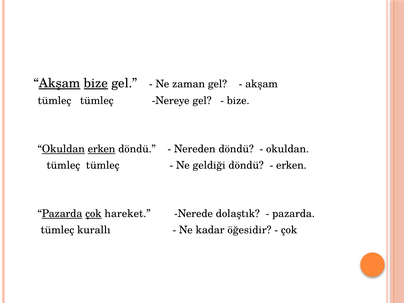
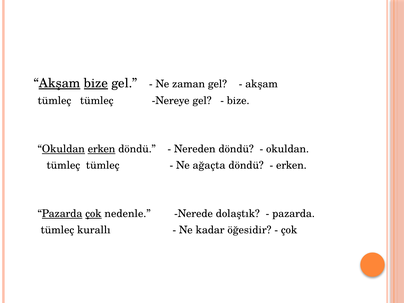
geldiği: geldiği -> ağaçta (209, 165)
hareket: hareket -> nedenle (128, 214)
